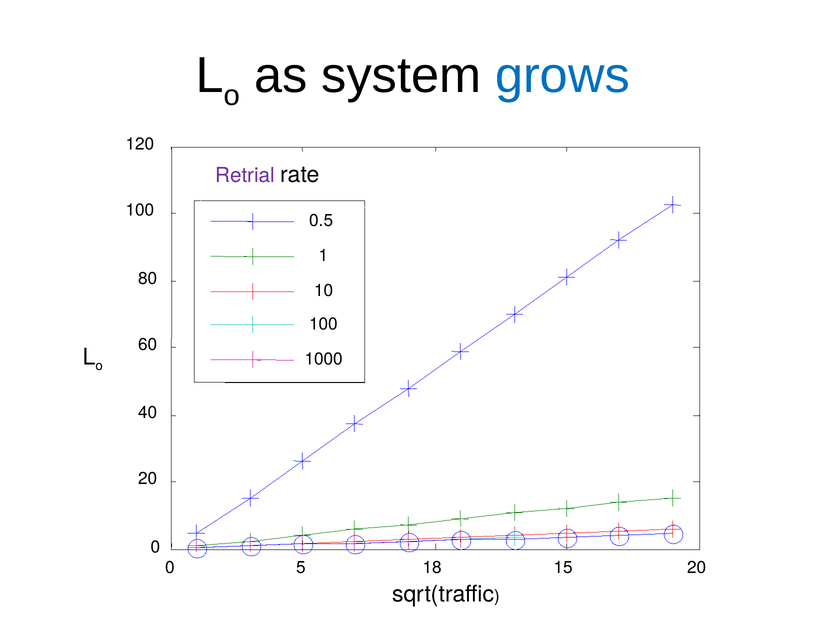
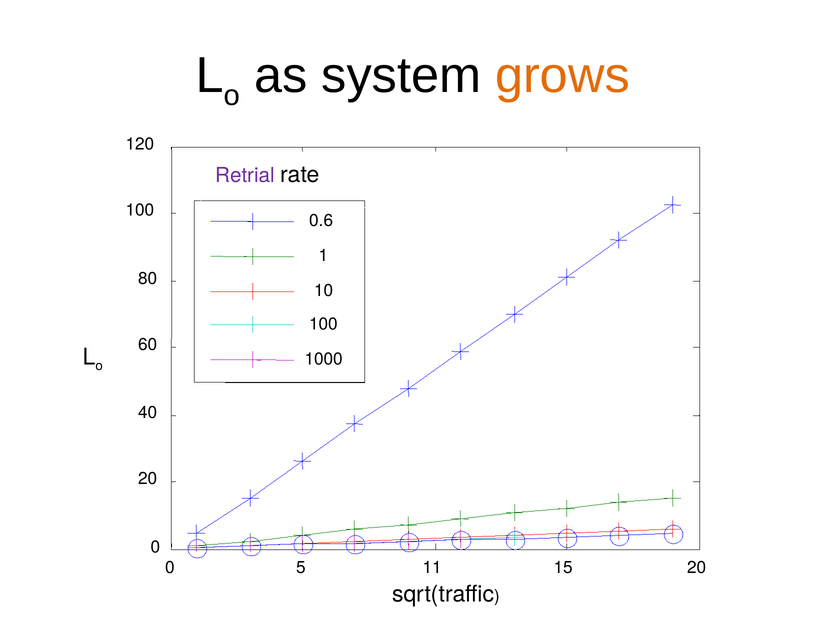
grows colour: blue -> orange (562, 76)
0.5: 0.5 -> 0.6 (321, 220)
18: 18 -> 11 (432, 567)
